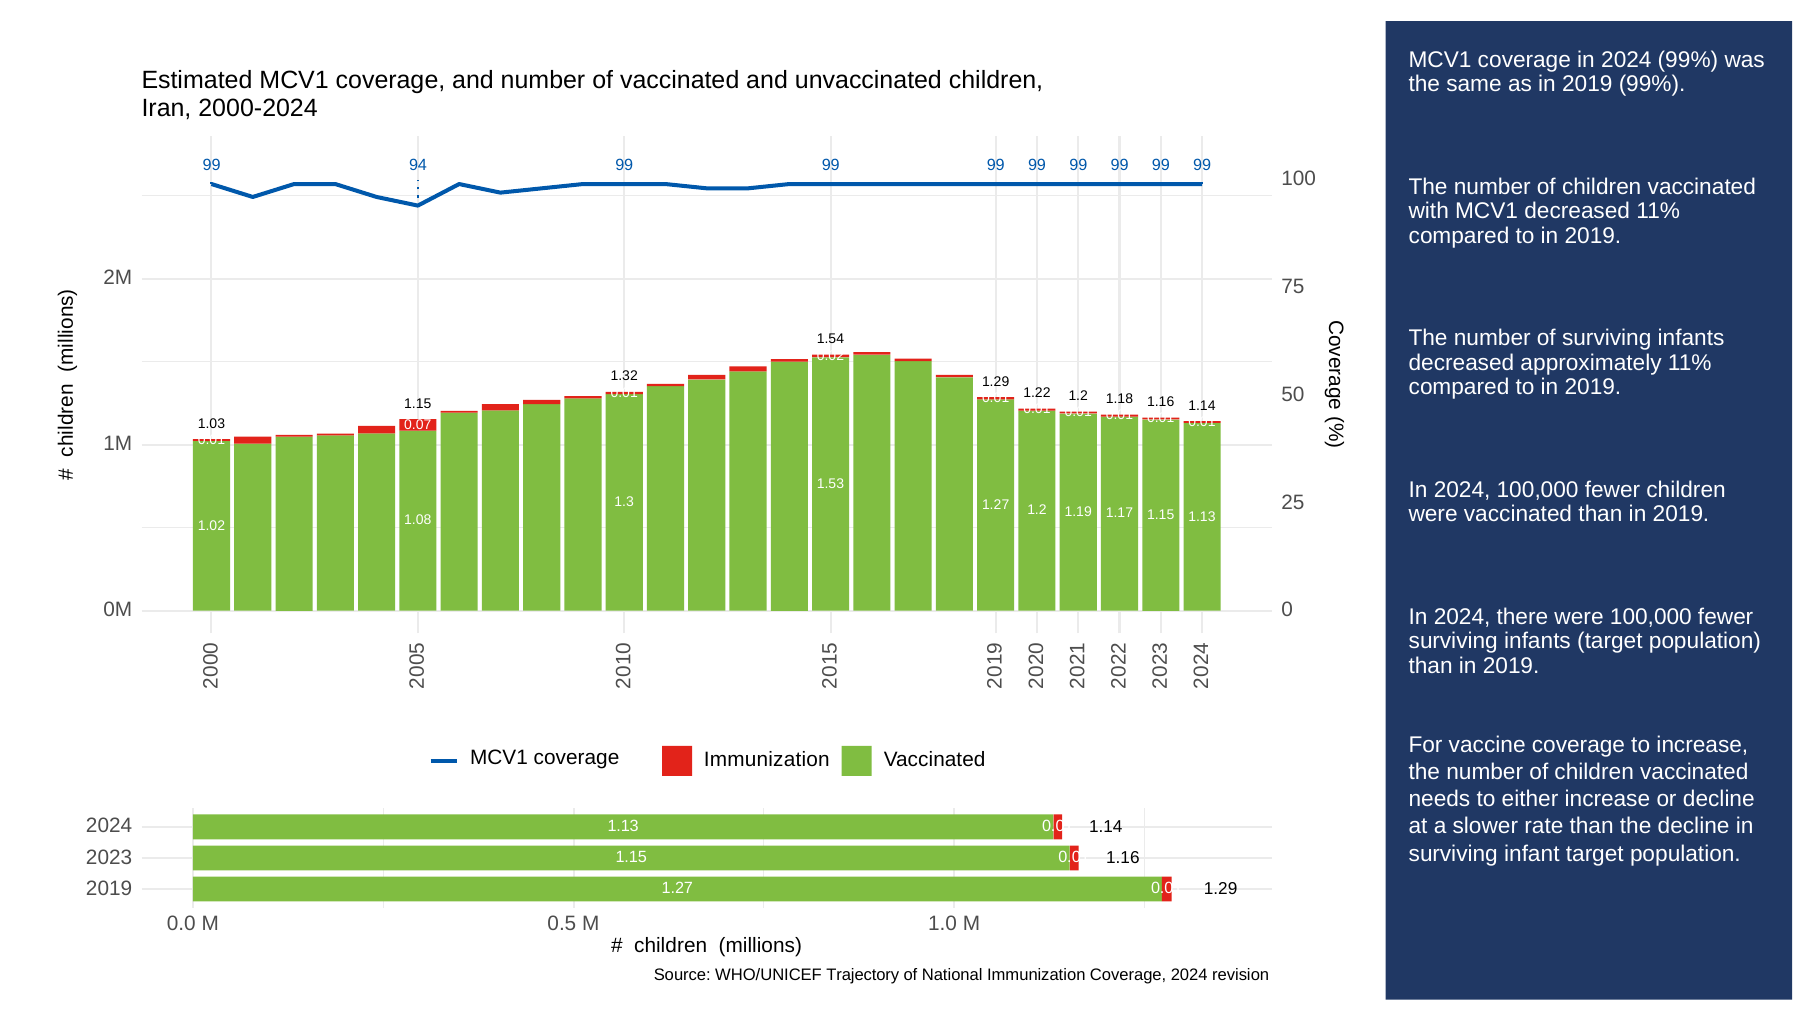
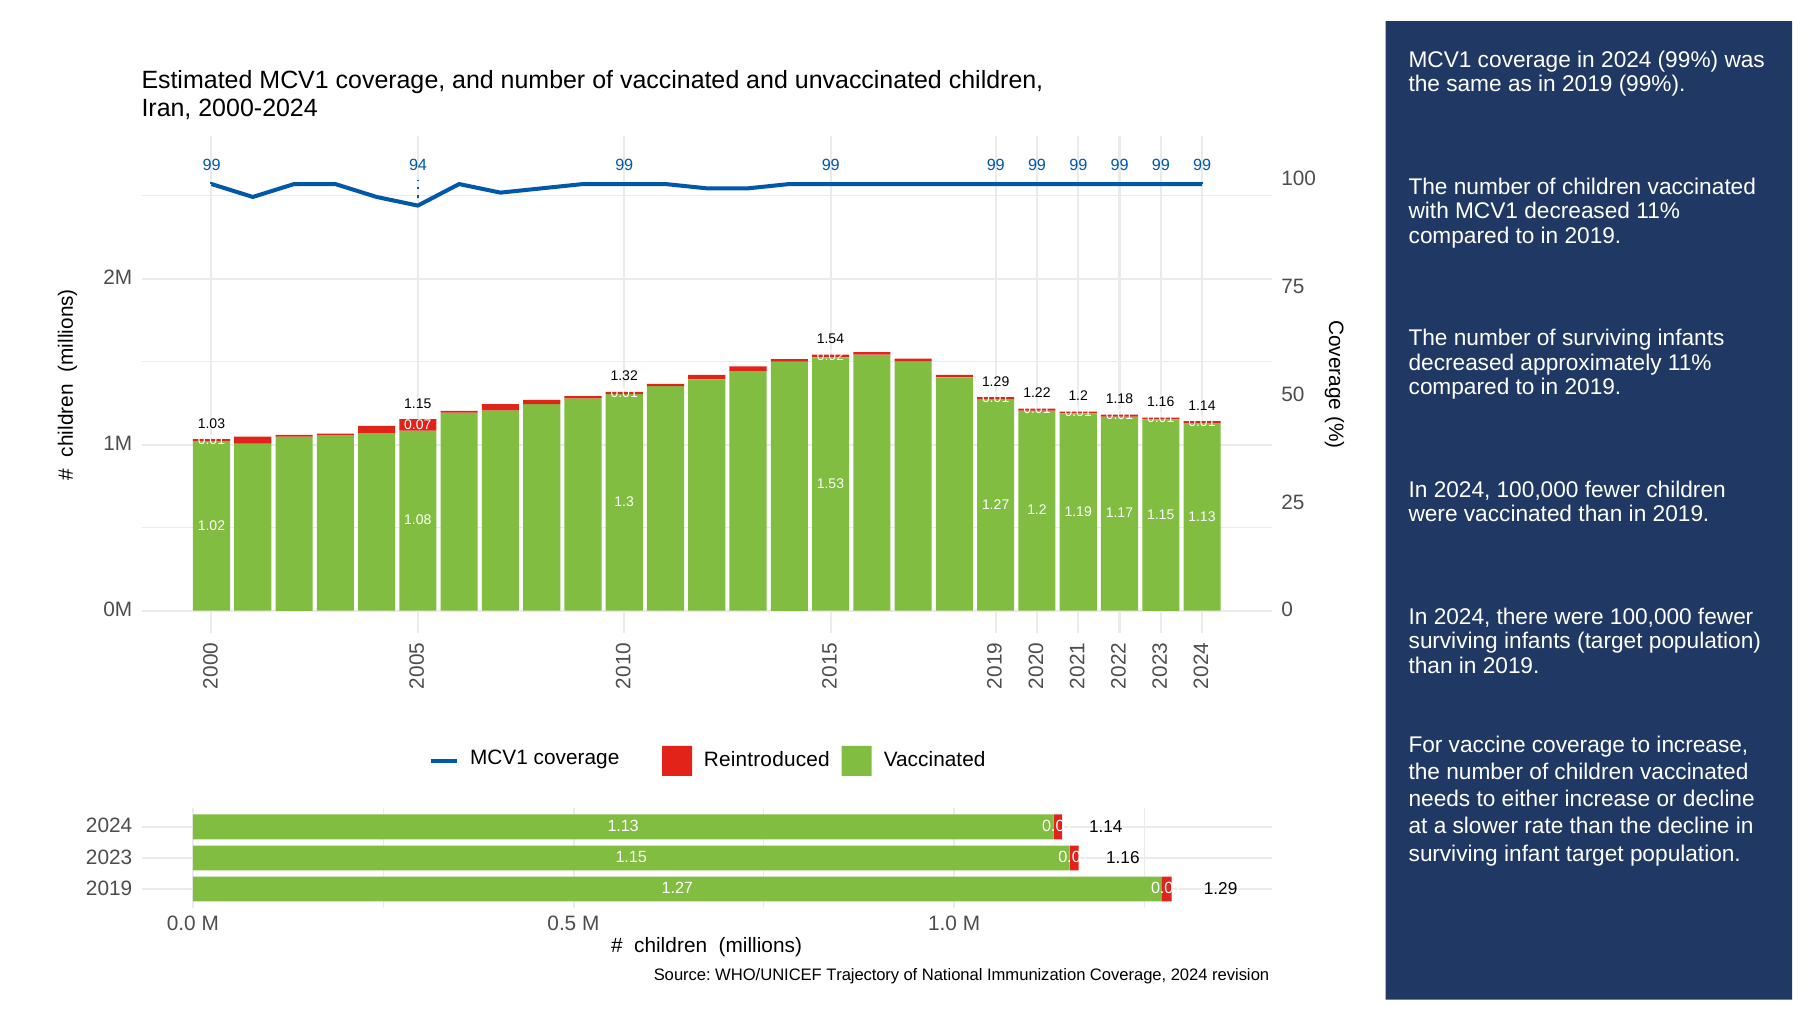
coverage Immunization: Immunization -> Reintroduced (767, 760)
